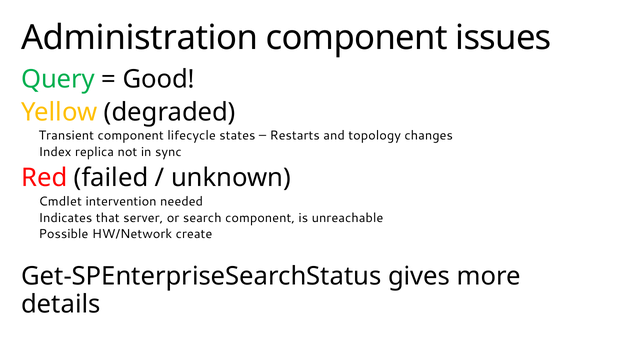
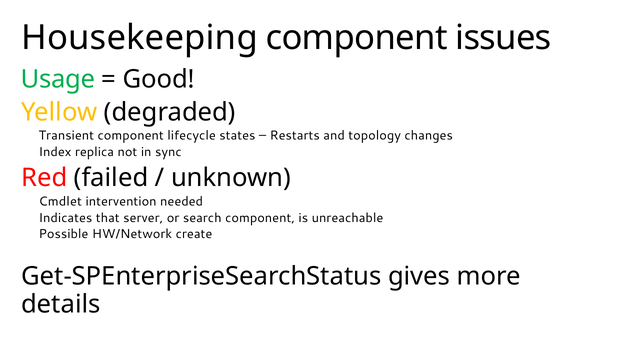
Administration: Administration -> Housekeeping (140, 38)
Query: Query -> Usage (58, 80)
